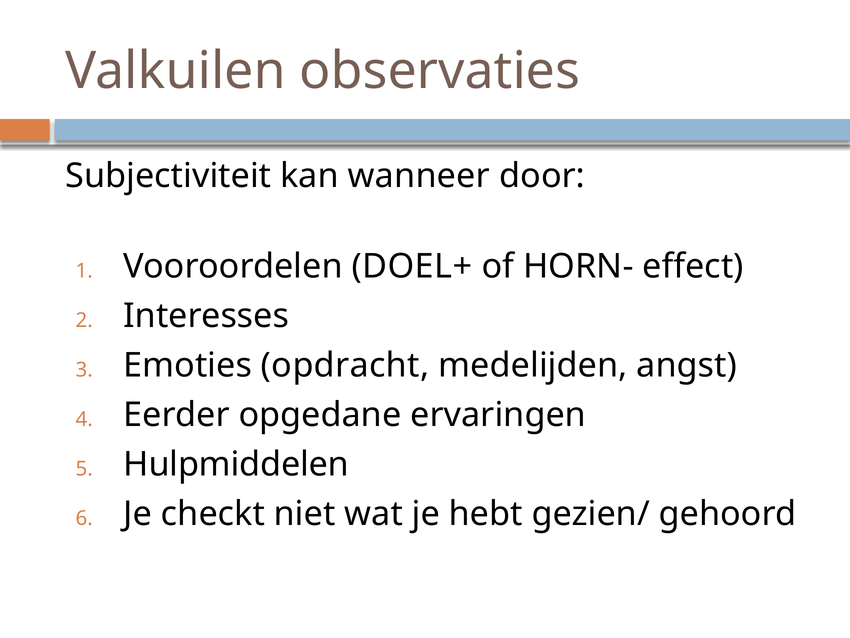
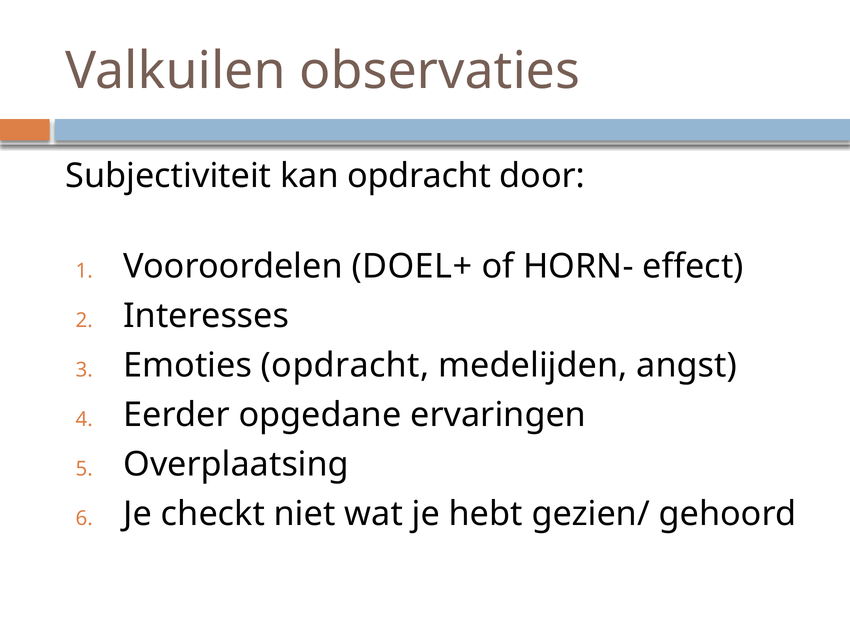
kan wanneer: wanneer -> opdracht (419, 176)
Hulpmiddelen: Hulpmiddelen -> Overplaatsing (236, 464)
